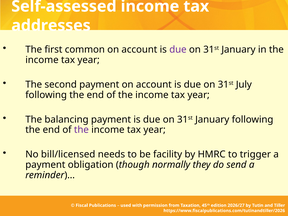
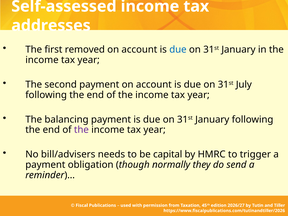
common: common -> removed (85, 50)
due colour: purple -> blue (178, 50)
bill/licensed: bill/licensed -> bill/advisers (68, 154)
facility: facility -> capital (168, 154)
